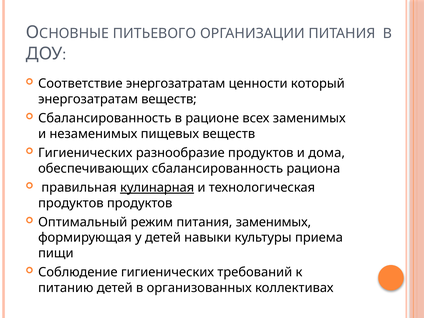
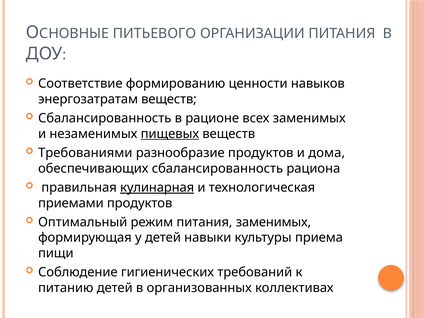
Соответствие энергозатратам: энергозатратам -> формированию (176, 84)
который: который -> навыков (318, 84)
пищевых underline: none -> present (170, 134)
Гигиенических: Гигиенических -> Требованиями (85, 153)
продуктов: продуктов -> приемами (71, 203)
